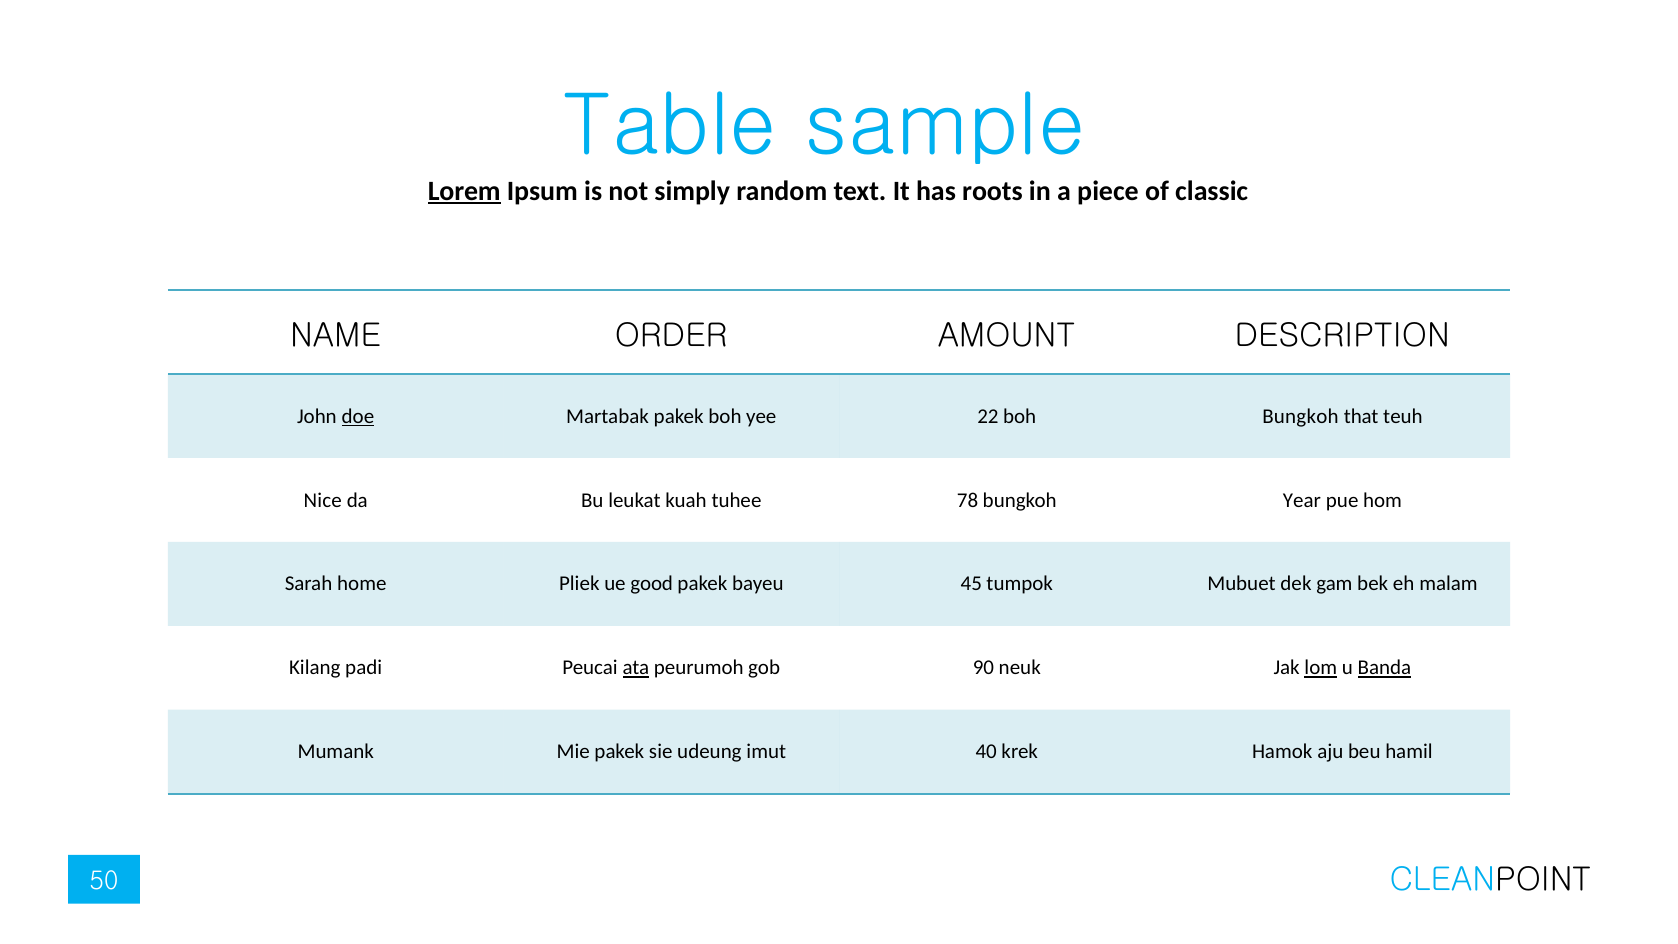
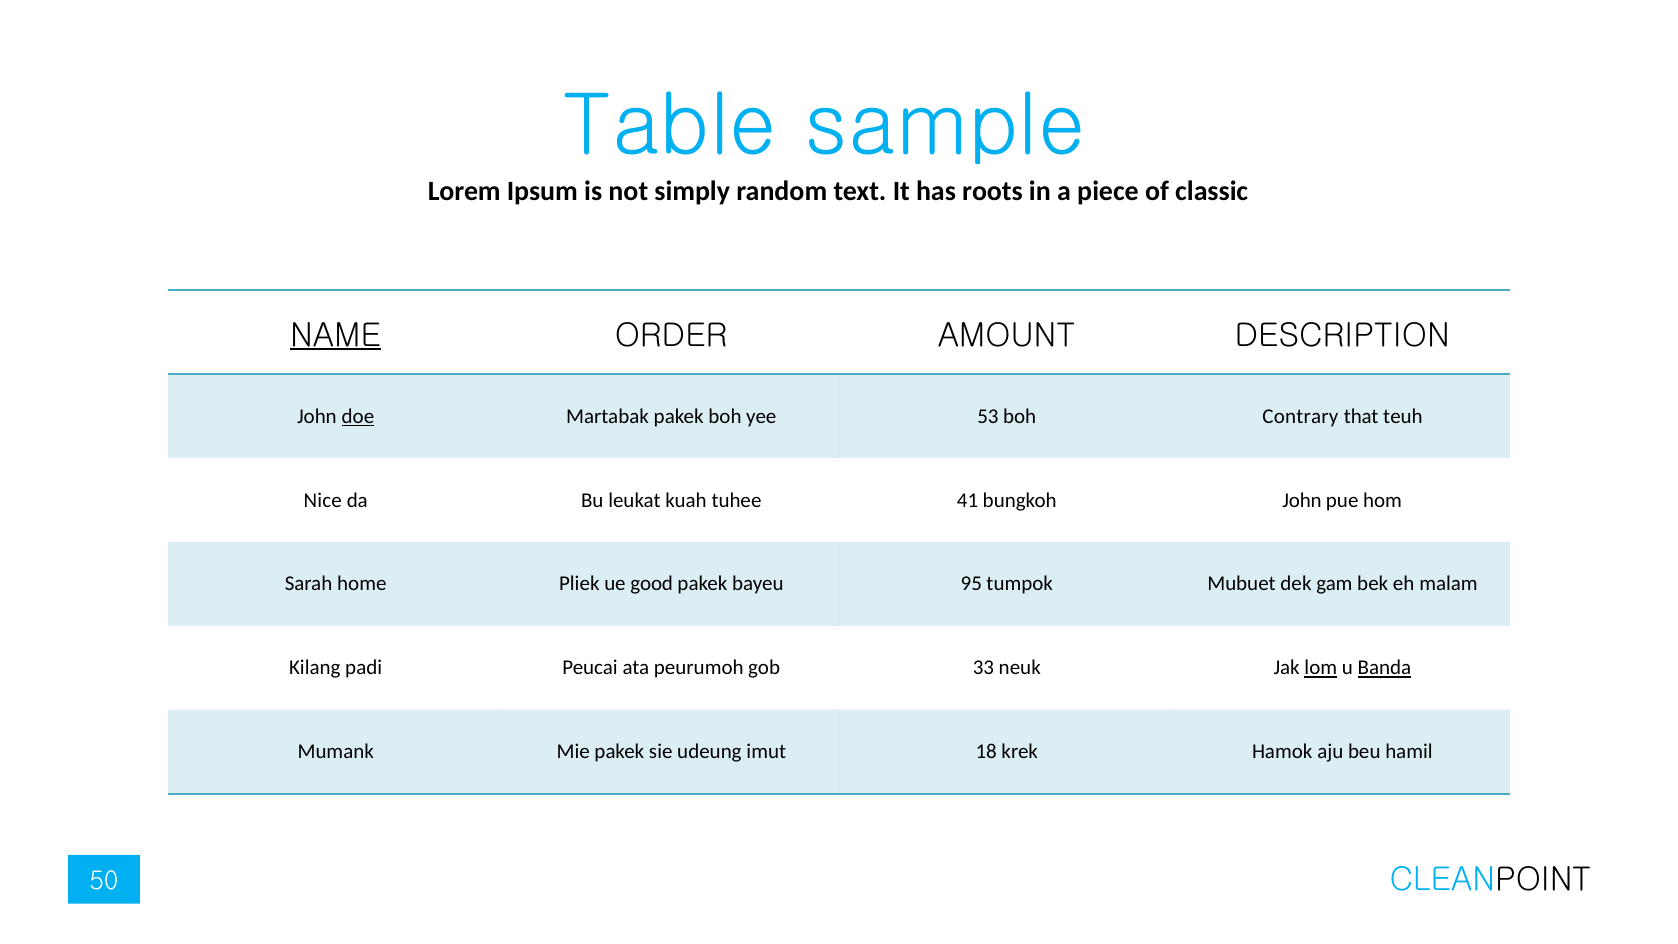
Lorem underline: present -> none (464, 191)
NAME underline: none -> present (336, 335)
22: 22 -> 53 (988, 416)
boh Bungkoh: Bungkoh -> Contrary (1300, 416)
78: 78 -> 41 (968, 500)
bungkoh Year: Year -> John (1302, 500)
45: 45 -> 95 (971, 584)
ata underline: present -> none (636, 668)
90: 90 -> 33 (983, 668)
40: 40 -> 18 (986, 752)
